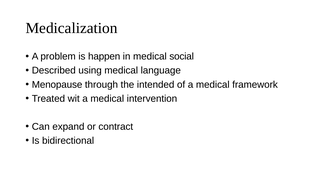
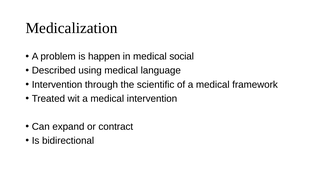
Menopause: Menopause -> Intervention (57, 85)
intended: intended -> scientific (156, 85)
